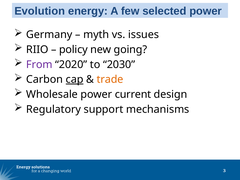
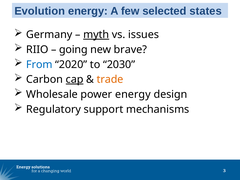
selected power: power -> states (206, 11)
myth underline: none -> present (96, 35)
policy: policy -> going (73, 50)
going: going -> brave (130, 50)
From colour: purple -> blue (39, 64)
power current: current -> energy (133, 94)
